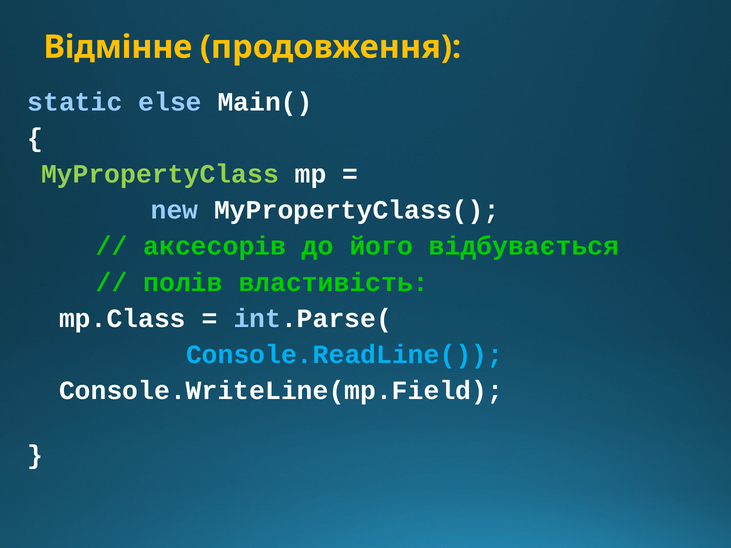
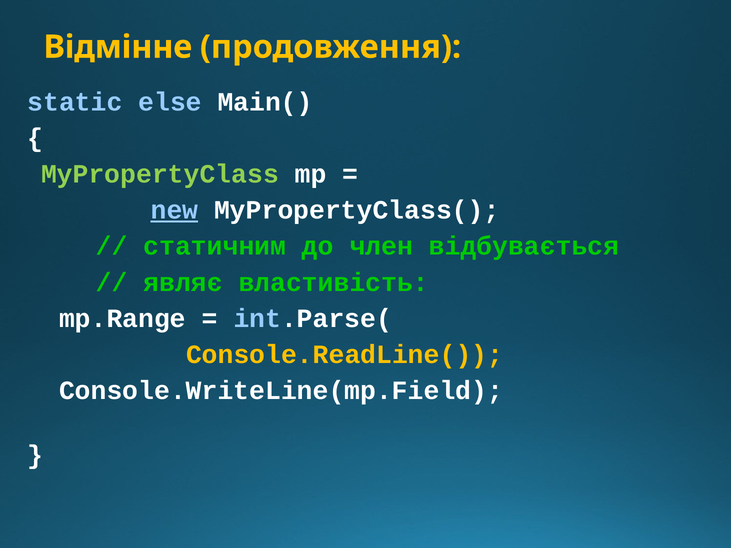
new underline: none -> present (174, 210)
аксесорів: аксесорів -> статичним (215, 246)
його: його -> член (381, 246)
полів: полів -> являє (183, 282)
mp.Class: mp.Class -> mp.Range (122, 319)
Console.ReadLine( colour: light blue -> yellow (345, 355)
